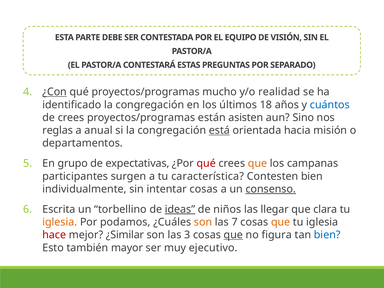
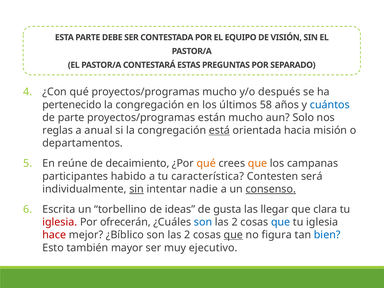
¿Con underline: present -> none (55, 92)
realidad: realidad -> después (279, 92)
identificado: identificado -> pertenecido (72, 105)
18: 18 -> 58 (266, 105)
de crees: crees -> parte (71, 118)
están asisten: asisten -> mucho (246, 118)
Sino: Sino -> Solo (303, 118)
grupo: grupo -> reúne (73, 163)
expectativas: expectativas -> decaimiento (137, 163)
qué colour: red -> orange (206, 163)
surgen: surgen -> habido (128, 176)
Contesten bien: bien -> será (312, 176)
sin underline: none -> present (137, 189)
intentar cosas: cosas -> nadie (204, 189)
ideas underline: present -> none (180, 209)
niños: niños -> gusta (227, 209)
iglesia colour: orange -> red (60, 222)
podamos: podamos -> ofrecerán (125, 222)
son colour: orange -> blue (203, 222)
7: 7 -> 2 (235, 222)
que colour: orange -> blue (281, 222)
¿Similar: ¿Similar -> ¿Bíblico (125, 235)
3: 3 -> 2 (187, 235)
